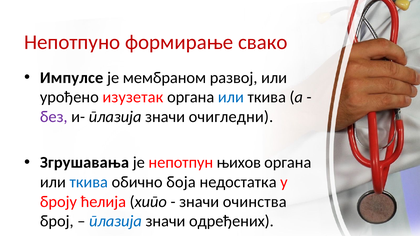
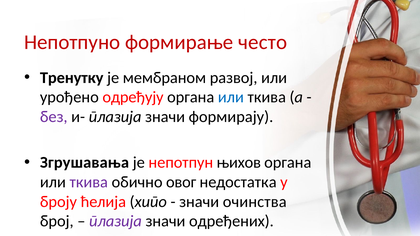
свако: свако -> често (263, 42)
Импулсе: Импулсе -> Тренутку (72, 78)
изузетак: изузетак -> одређују (133, 97)
очигледни: очигледни -> формирају (231, 117)
ткива colour: blue -> purple (89, 182)
боја: боја -> овог (181, 182)
плазија colour: blue -> purple (115, 221)
